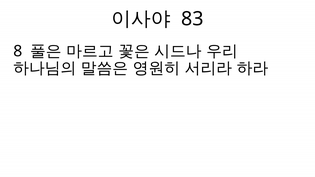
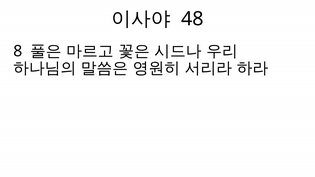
83: 83 -> 48 (192, 19)
